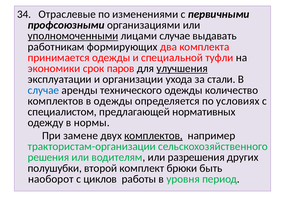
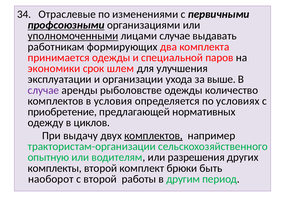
профсоюзными underline: none -> present (66, 25)
туфли: туфли -> паров (219, 58)
паров: паров -> шлем (121, 68)
улучшения underline: present -> none (182, 68)
стали: стали -> выше (221, 79)
случае colour: blue -> purple (43, 90)
технического: технического -> рыболовстве (131, 90)
в одежды: одежды -> условия (113, 101)
специалистом: специалистом -> приобретение (62, 112)
нормы: нормы -> циклов (92, 123)
замене: замене -> выдачу (81, 135)
решения: решения -> опытную (48, 157)
полушубки: полушубки -> комплекты (55, 168)
с циклов: циклов -> второй (100, 179)
уровня: уровня -> другим (183, 179)
